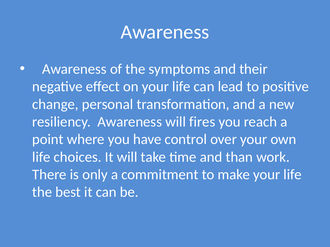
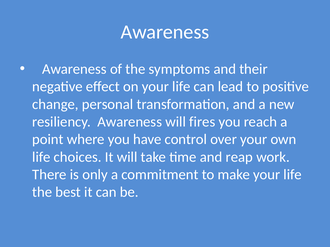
than: than -> reap (239, 157)
